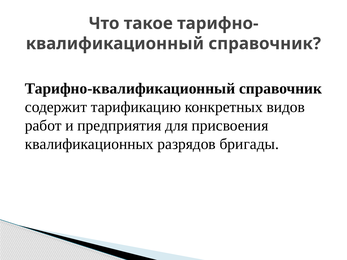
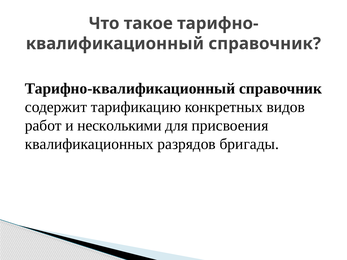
предприятия: предприятия -> несколькими (120, 126)
